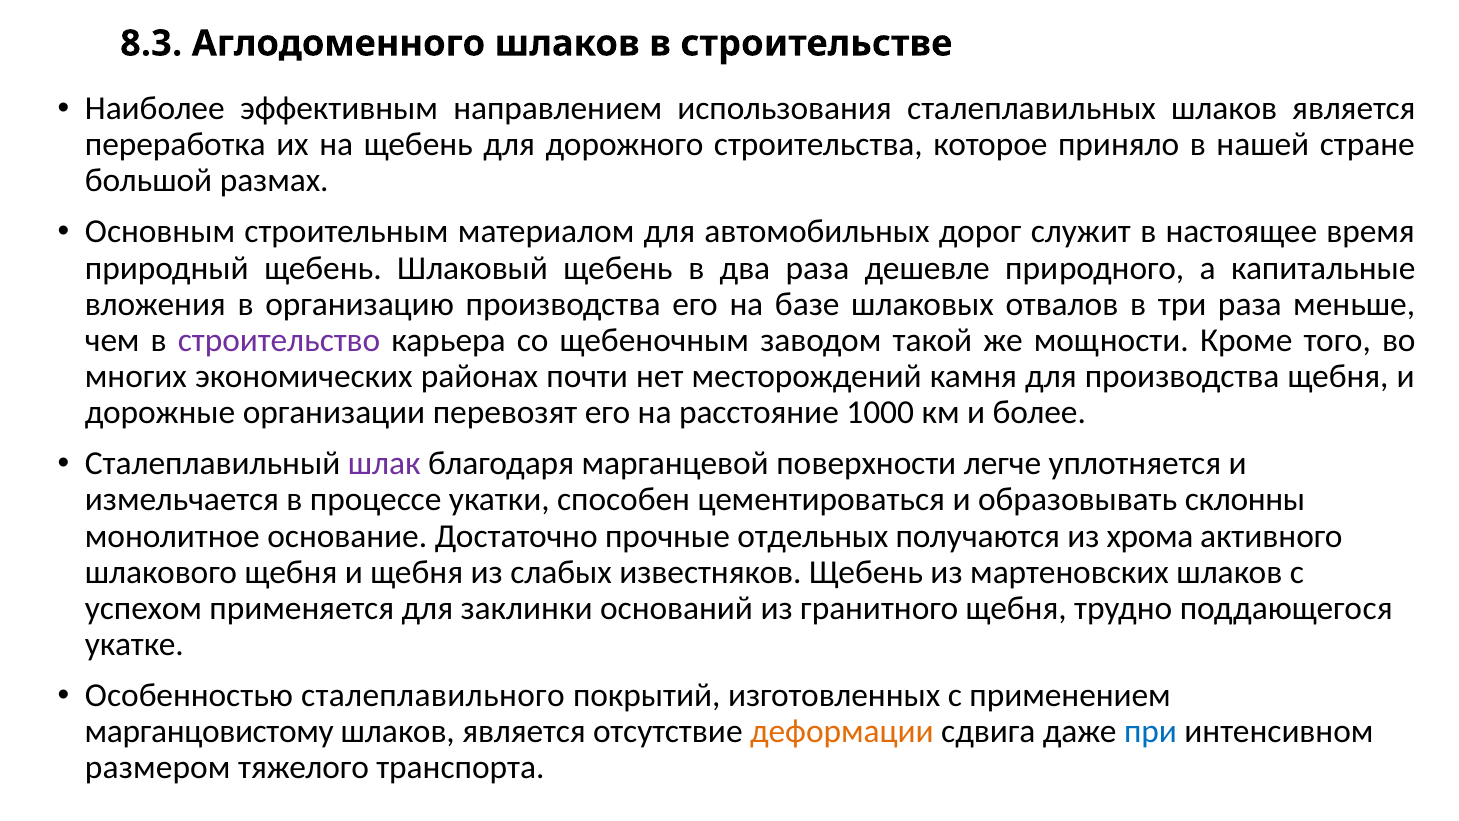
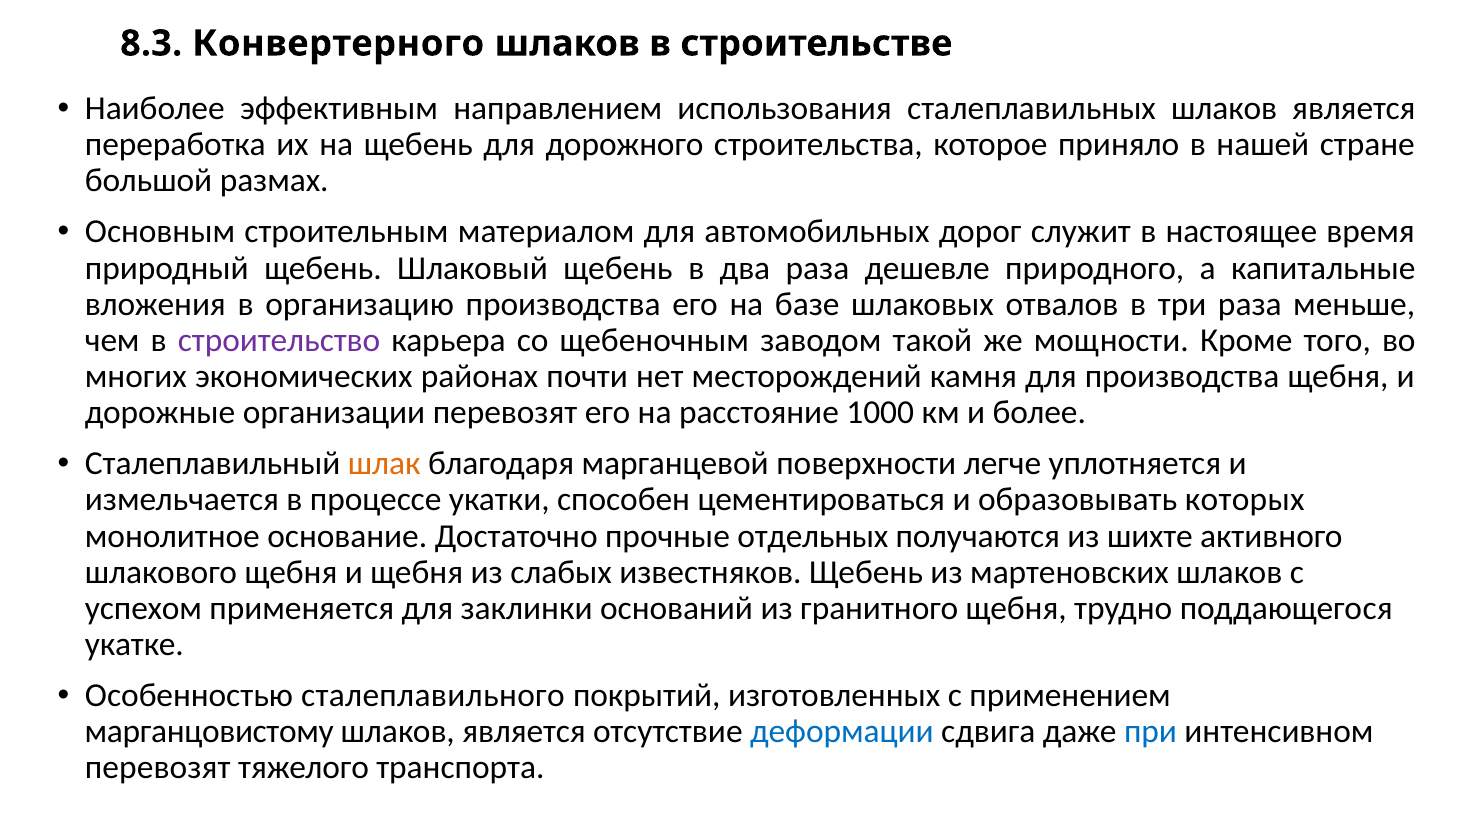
Аглодоменного: Аглодоменного -> Конвертерного (338, 43)
шлак colour: purple -> orange (384, 464)
склонны: склонны -> которых (1245, 500)
хрома: хрома -> шихте (1150, 536)
деформации colour: orange -> blue (842, 732)
размером: размером -> перевозят (158, 768)
